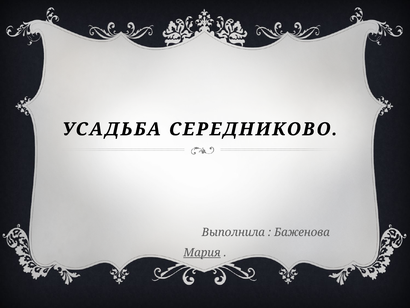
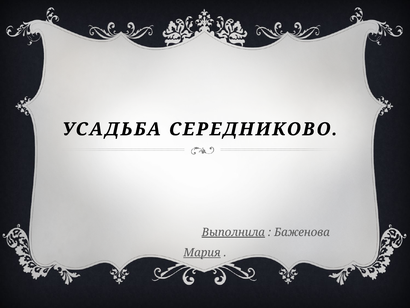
Выполнила underline: none -> present (233, 232)
